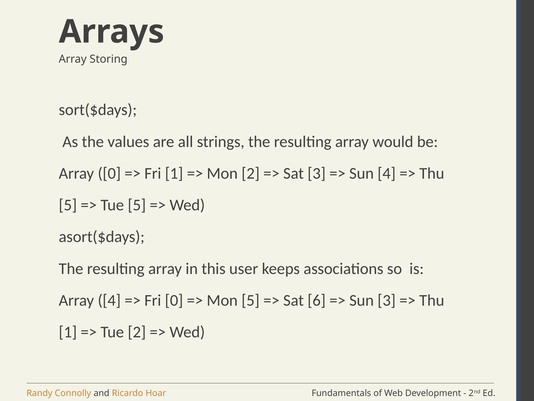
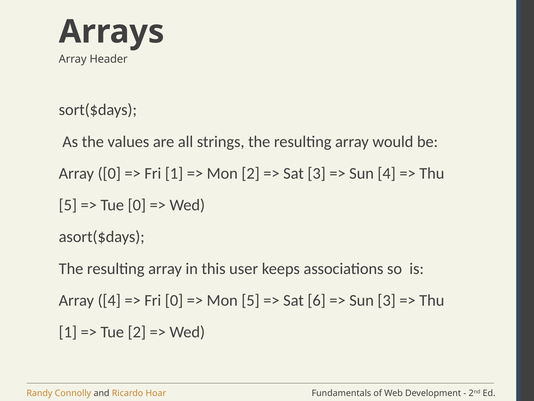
Storing: Storing -> Header (109, 59)
Tue 5: 5 -> 0 (137, 205)
